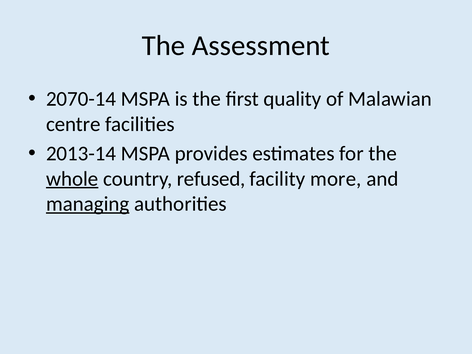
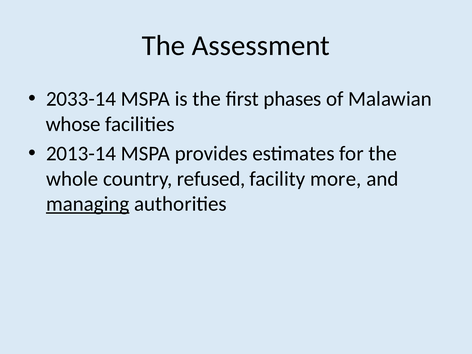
2070-14: 2070-14 -> 2033-14 (81, 99)
quality: quality -> phases (293, 99)
centre: centre -> whose (73, 124)
whole underline: present -> none (72, 179)
